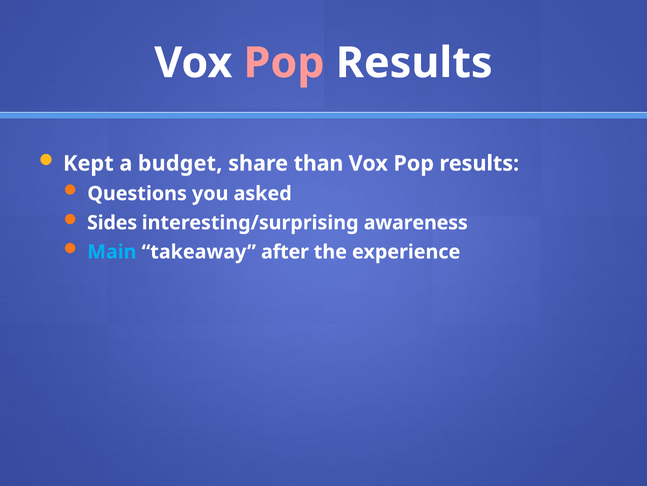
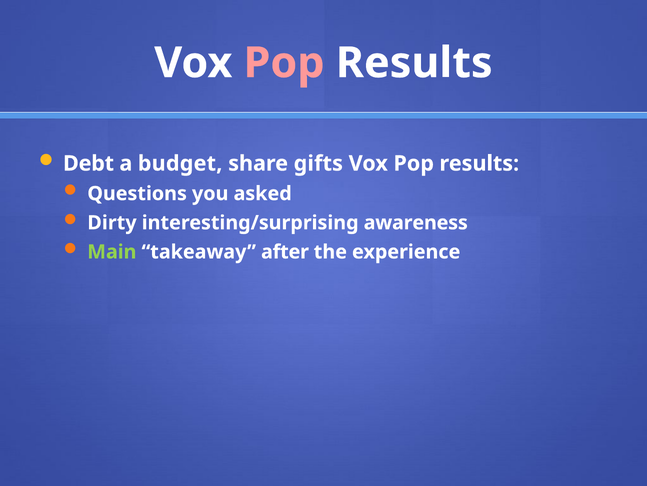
Kept: Kept -> Debt (89, 163)
than: than -> gifts (318, 163)
Sides: Sides -> Dirty (112, 222)
Main colour: light blue -> light green (112, 252)
